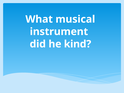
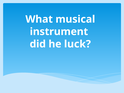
kind: kind -> luck (77, 44)
